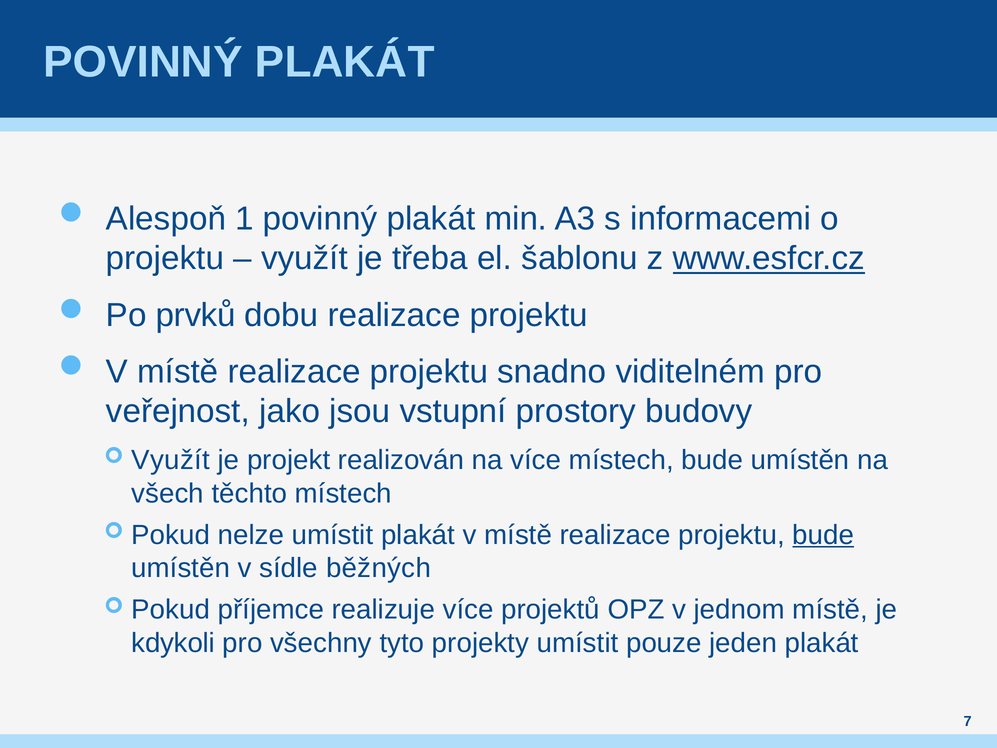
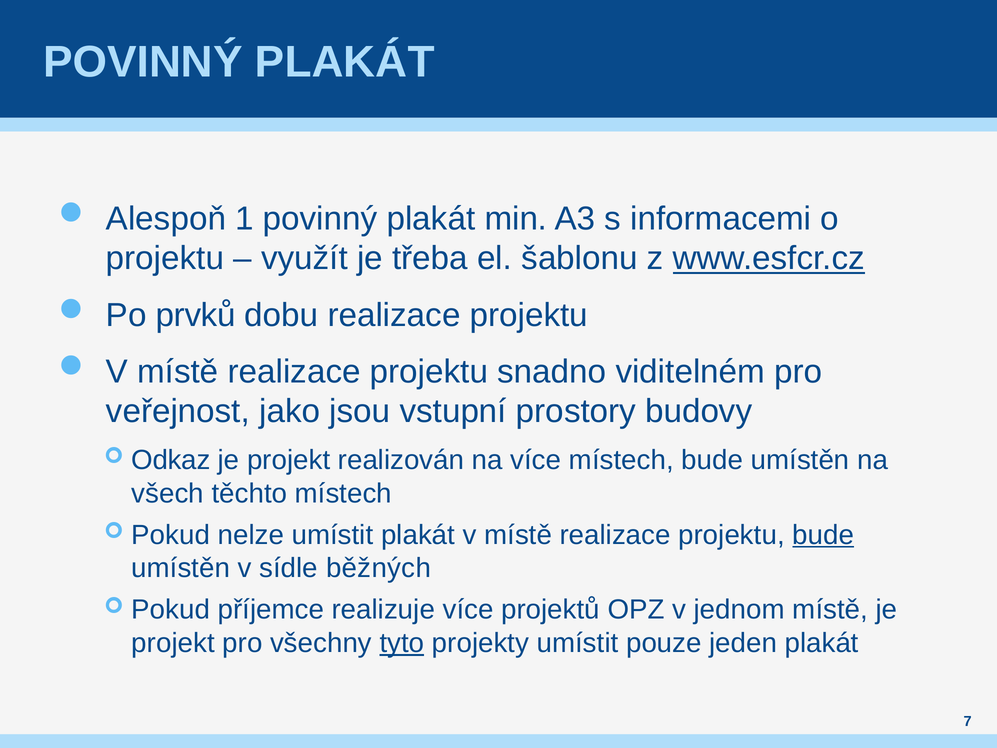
Využít: Využít -> Odkaz (171, 460)
kdykoli: kdykoli -> projekt (173, 643)
tyto underline: none -> present (402, 643)
